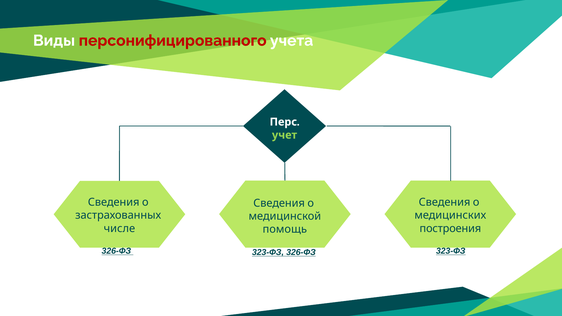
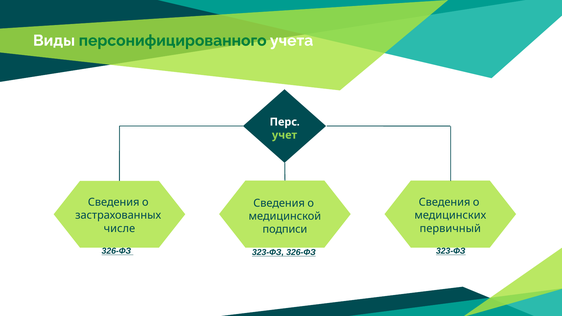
персонифицированного colour: red -> green (173, 41)
построения: построения -> первичный (450, 229)
помощь: помощь -> подписи (285, 229)
